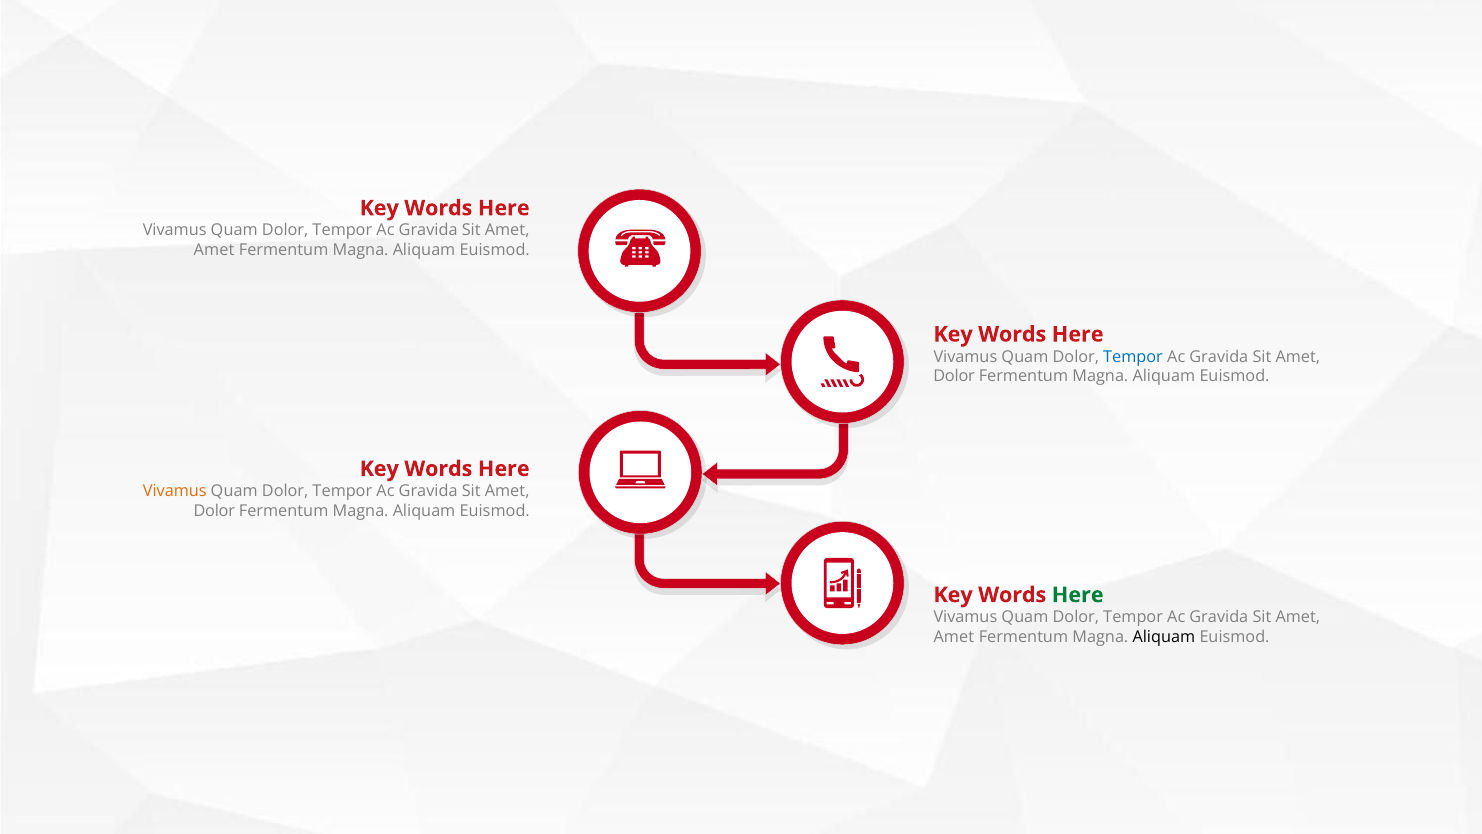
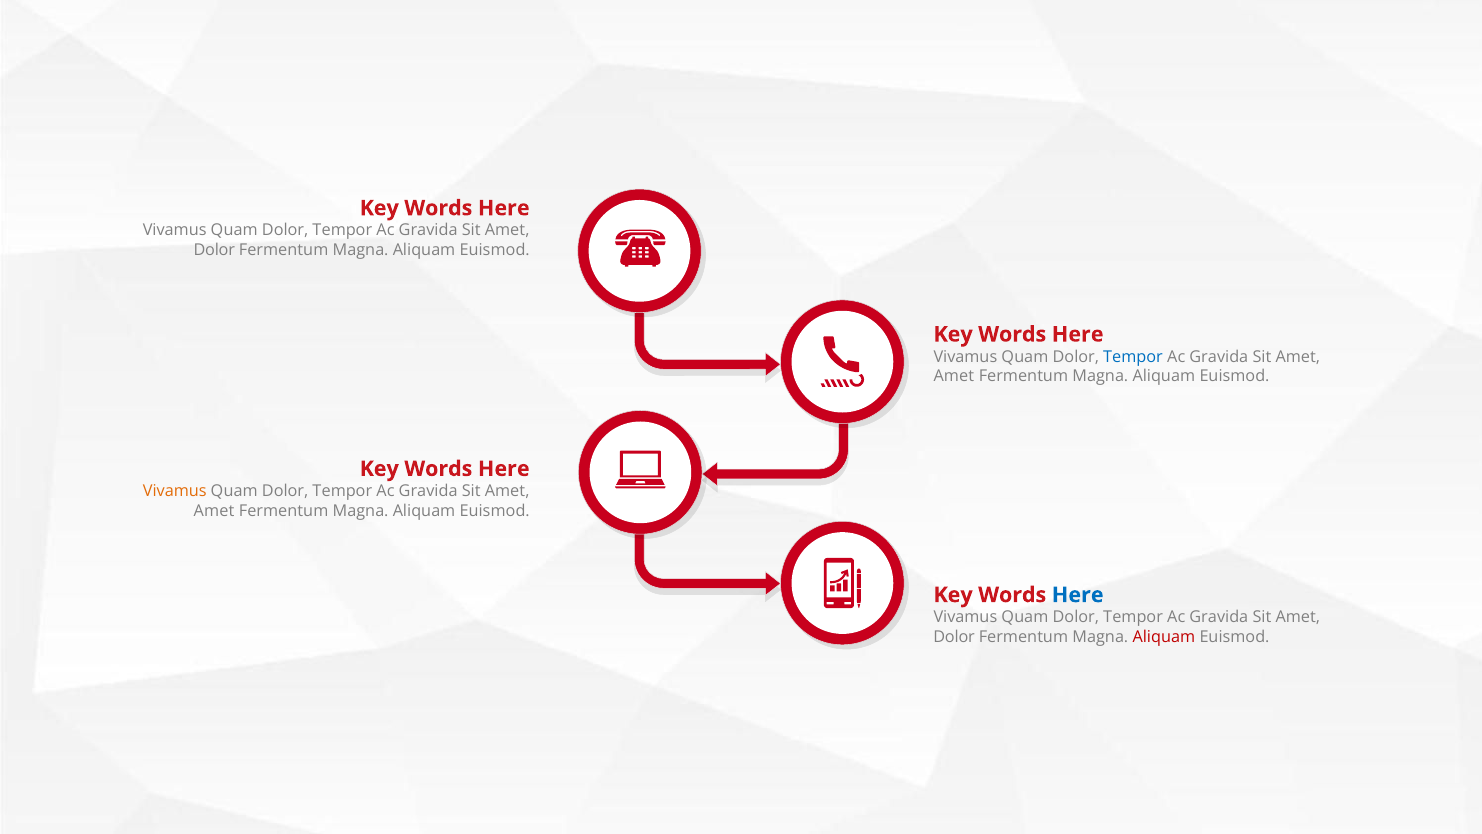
Amet: Amet -> Dolor (214, 250)
Dolor: Dolor -> Amet (954, 376)
Dolor: Dolor -> Amet (214, 511)
Here colour: green -> blue (1078, 595)
Amet: Amet -> Dolor (954, 637)
Aliquam colour: black -> red (1164, 637)
